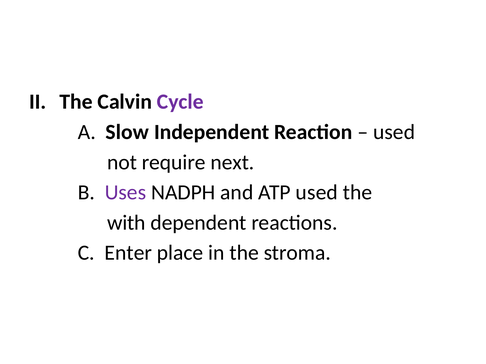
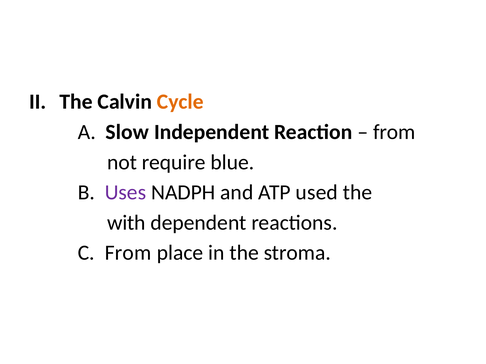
Cycle colour: purple -> orange (180, 102)
used: used -> from (394, 132)
next: next -> blue (232, 162)
C Enter: Enter -> From (128, 253)
